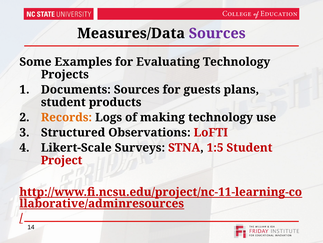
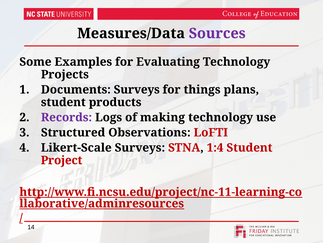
Documents Sources: Sources -> Surveys (137, 89)
guests: guests -> things (202, 89)
Records colour: orange -> purple (66, 117)
1:5: 1:5 -> 1:4 (215, 147)
